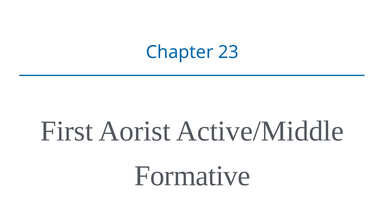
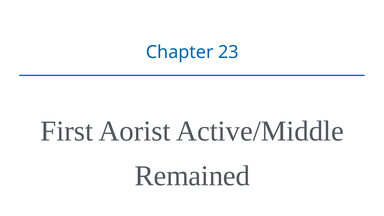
Formative: Formative -> Remained (192, 176)
